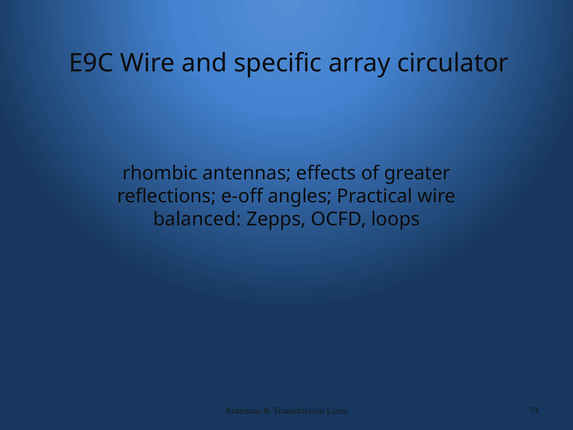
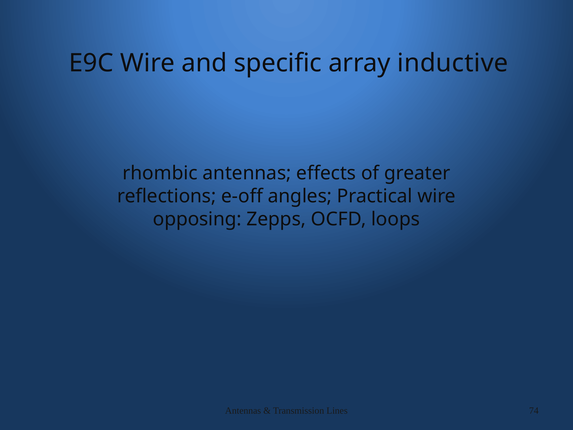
circulator: circulator -> inductive (453, 63)
balanced: balanced -> opposing (197, 219)
